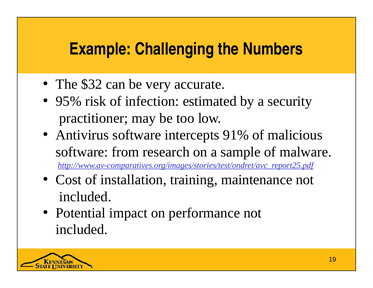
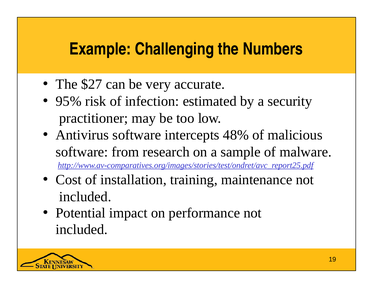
$32: $32 -> $27 (92, 84)
91%: 91% -> 48% (236, 135)
